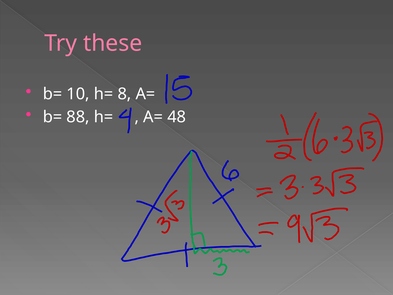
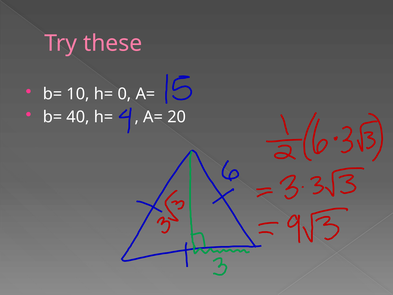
8: 8 -> 0 (124, 94)
88: 88 -> 40 (78, 117)
48: 48 -> 20 (177, 117)
